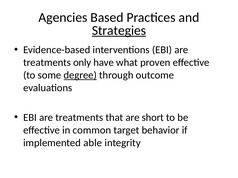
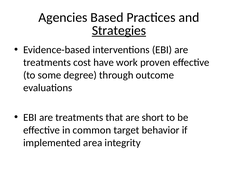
only: only -> cost (82, 63)
what: what -> work (127, 63)
degree underline: present -> none (80, 75)
able: able -> area (93, 143)
